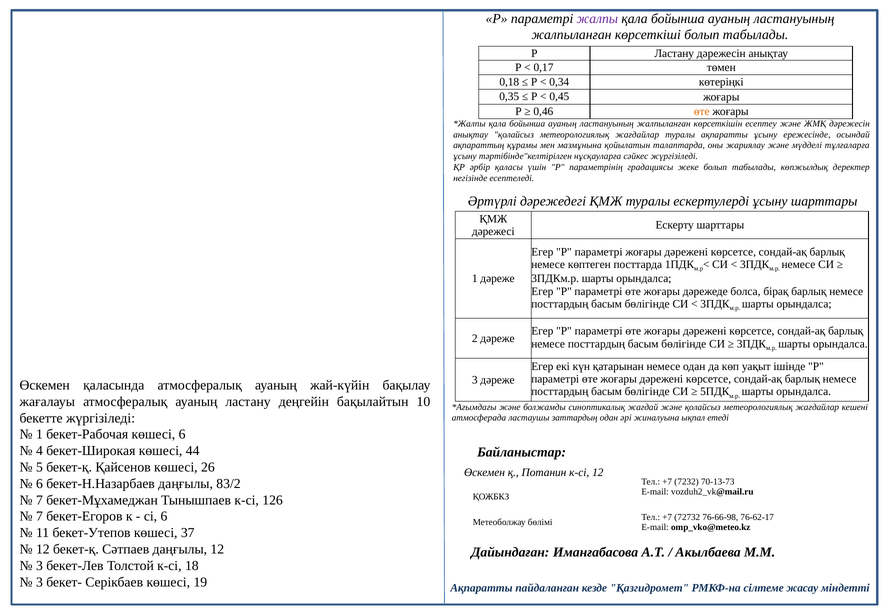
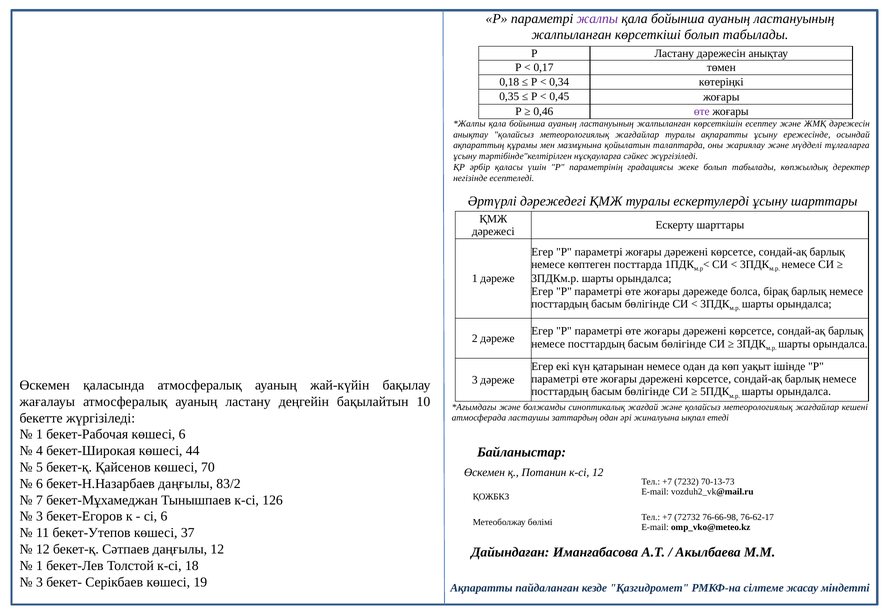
өте colour: orange -> purple (702, 112)
26: 26 -> 70 (208, 468)
7: 7 -> 3 (39, 517)
3: 3 -> 1 (39, 566)
